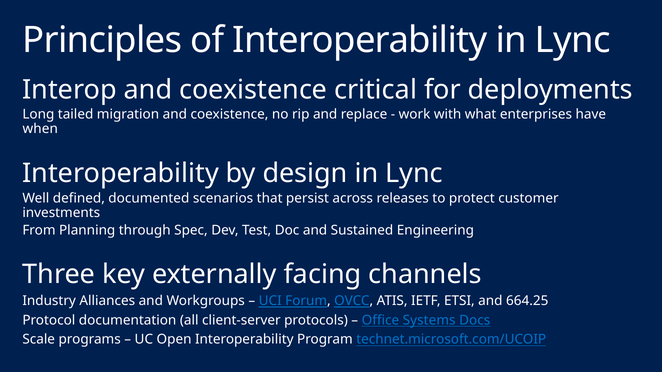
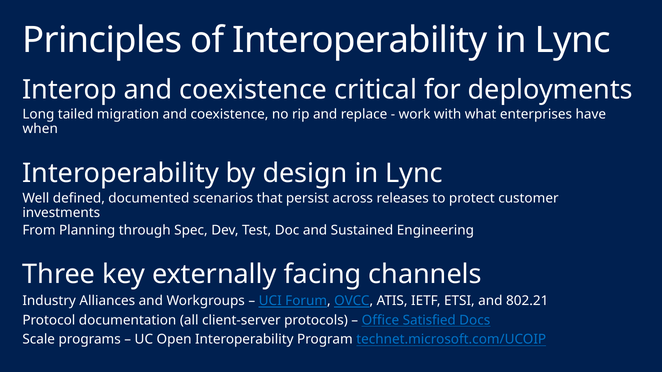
664.25: 664.25 -> 802.21 (527, 301)
Systems: Systems -> Satisfied (429, 320)
